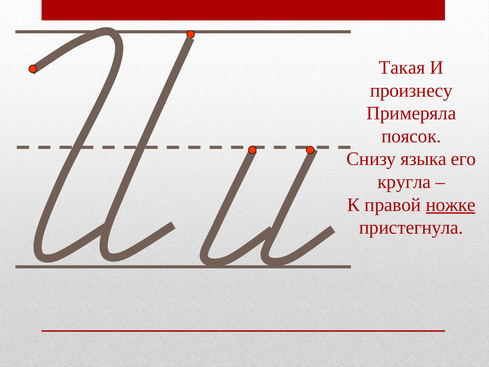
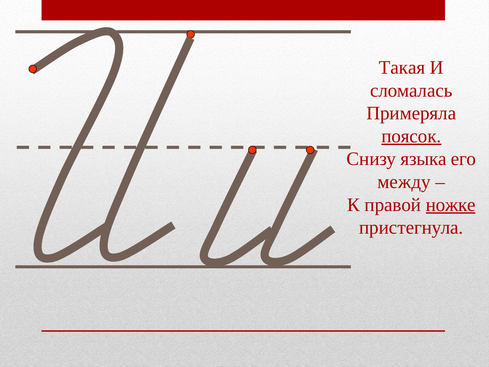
произнесу: произнесу -> сломалась (411, 90)
поясок underline: none -> present (411, 136)
кругла: кругла -> между (404, 182)
